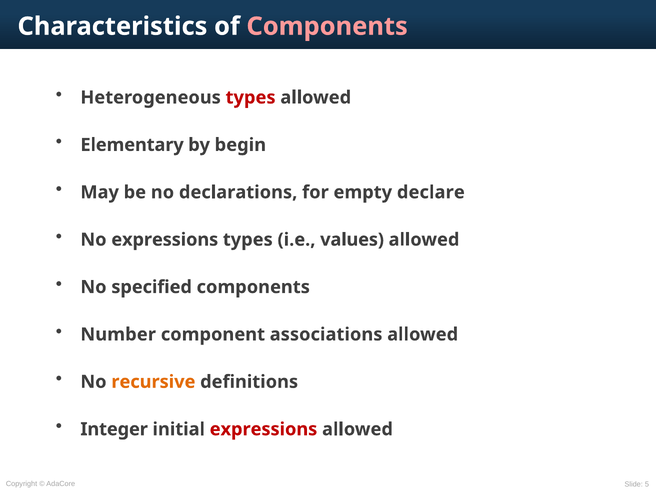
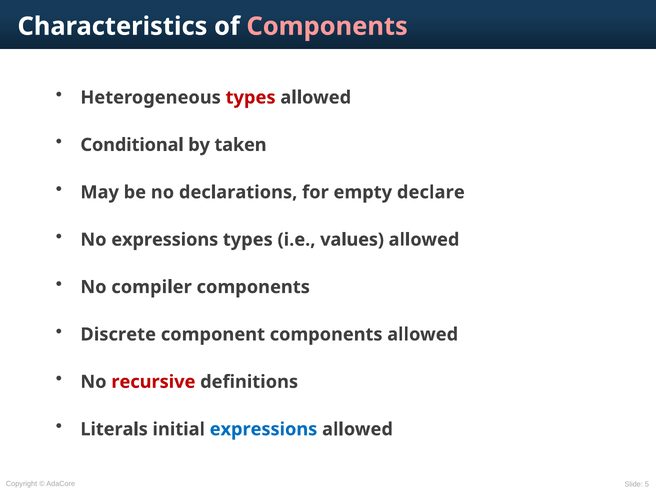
Elementary: Elementary -> Conditional (132, 145)
begin: begin -> taken (240, 145)
specified: specified -> compiler (152, 287)
Number: Number -> Discrete (118, 334)
component associations: associations -> components (326, 334)
recursive colour: orange -> red (153, 382)
Integer: Integer -> Literals (114, 429)
expressions colour: red -> blue (263, 429)
